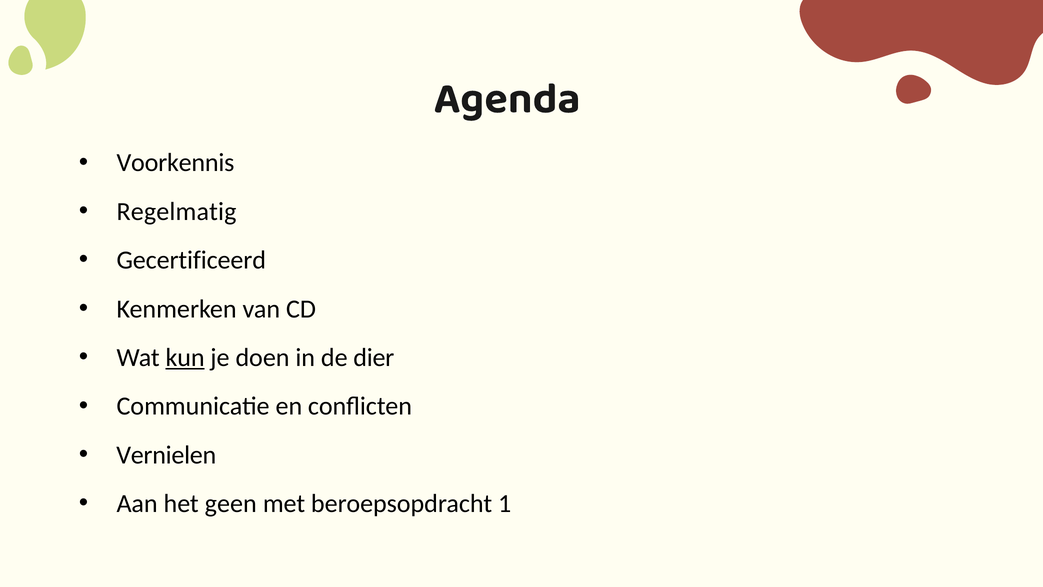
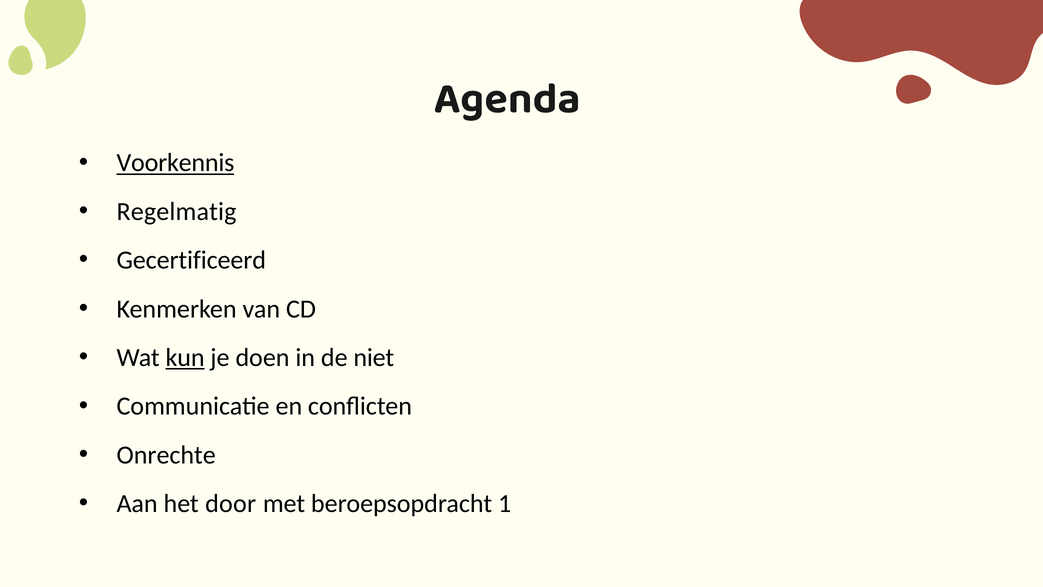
Voorkennis underline: none -> present (175, 163)
dier: dier -> niet (374, 357)
Vernielen: Vernielen -> Onrechte (166, 455)
geen: geen -> door (231, 503)
